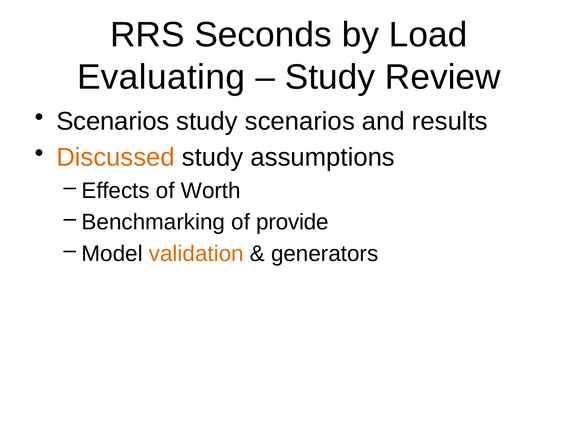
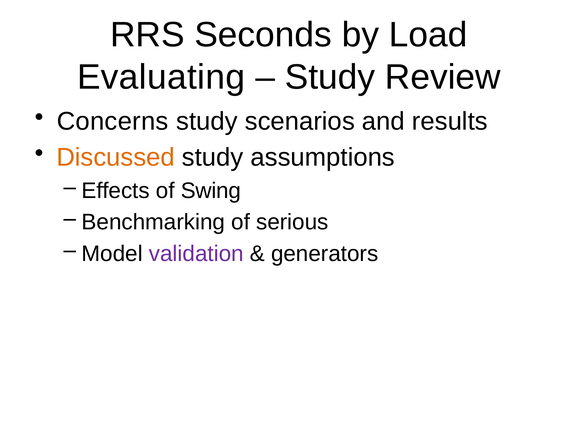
Scenarios: Scenarios -> Concerns (113, 121)
Worth: Worth -> Swing (211, 190)
provide: provide -> serious (292, 222)
validation colour: orange -> purple (196, 253)
